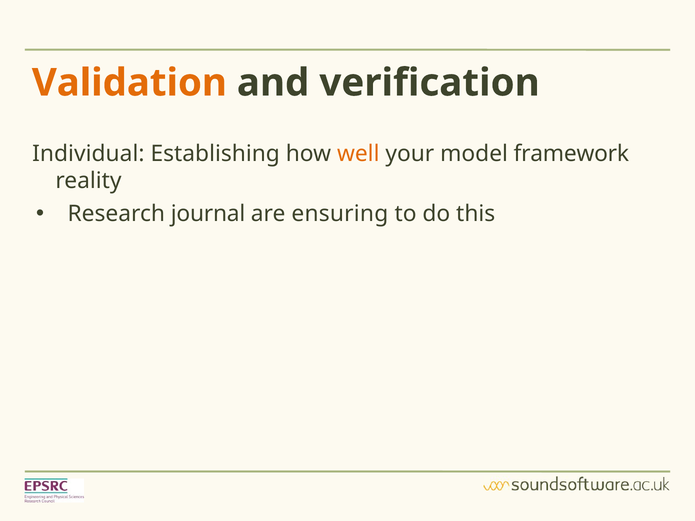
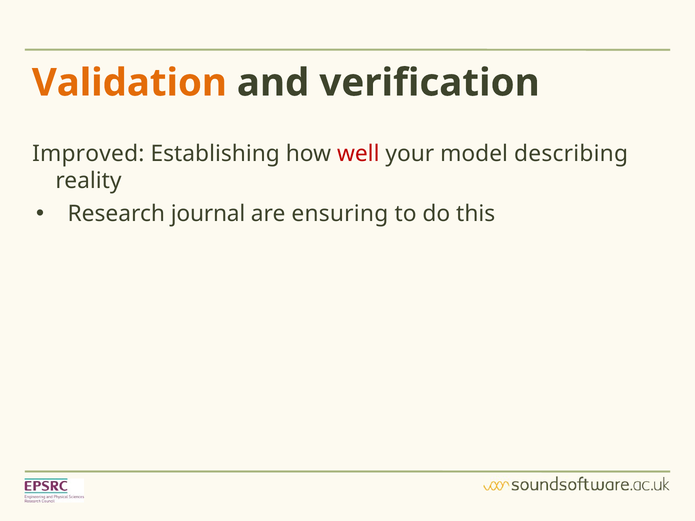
Individual: Individual -> Improved (88, 154)
well colour: orange -> red (358, 154)
framework: framework -> describing (571, 154)
